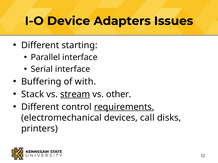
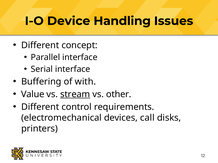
Adapters: Adapters -> Handling (122, 21)
starting: starting -> concept (80, 45)
Stack: Stack -> Value (33, 95)
requirements underline: present -> none (124, 107)
